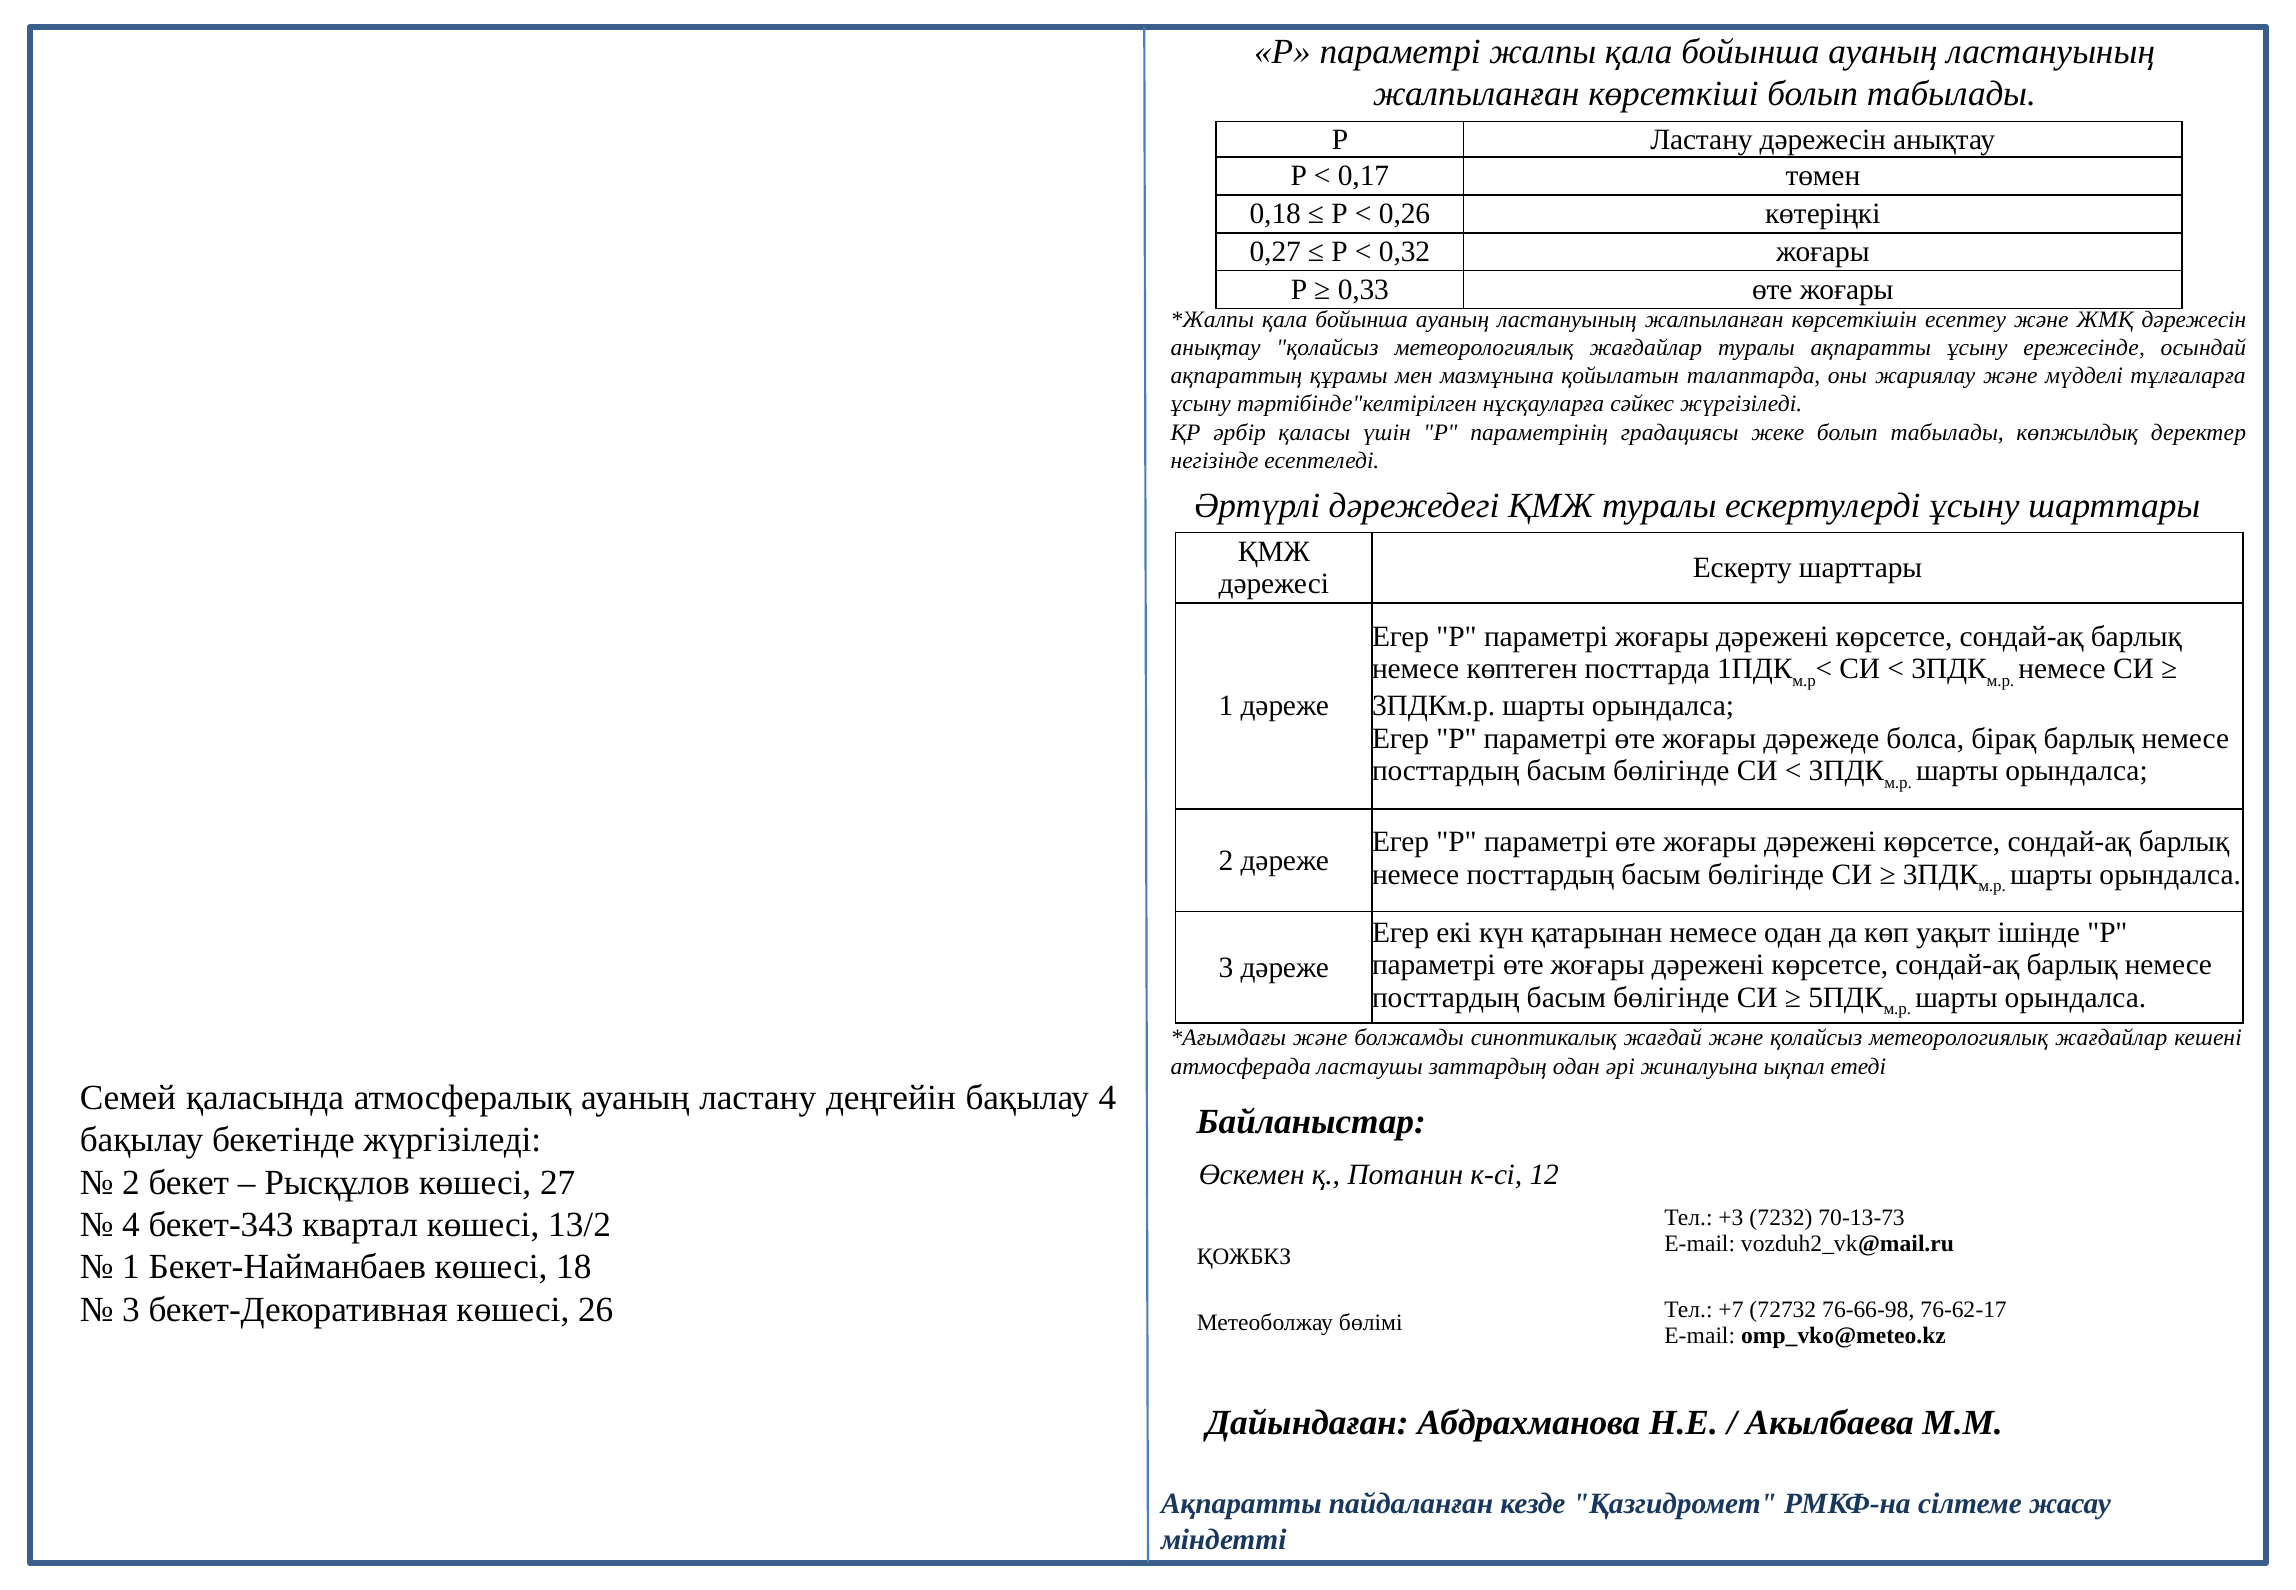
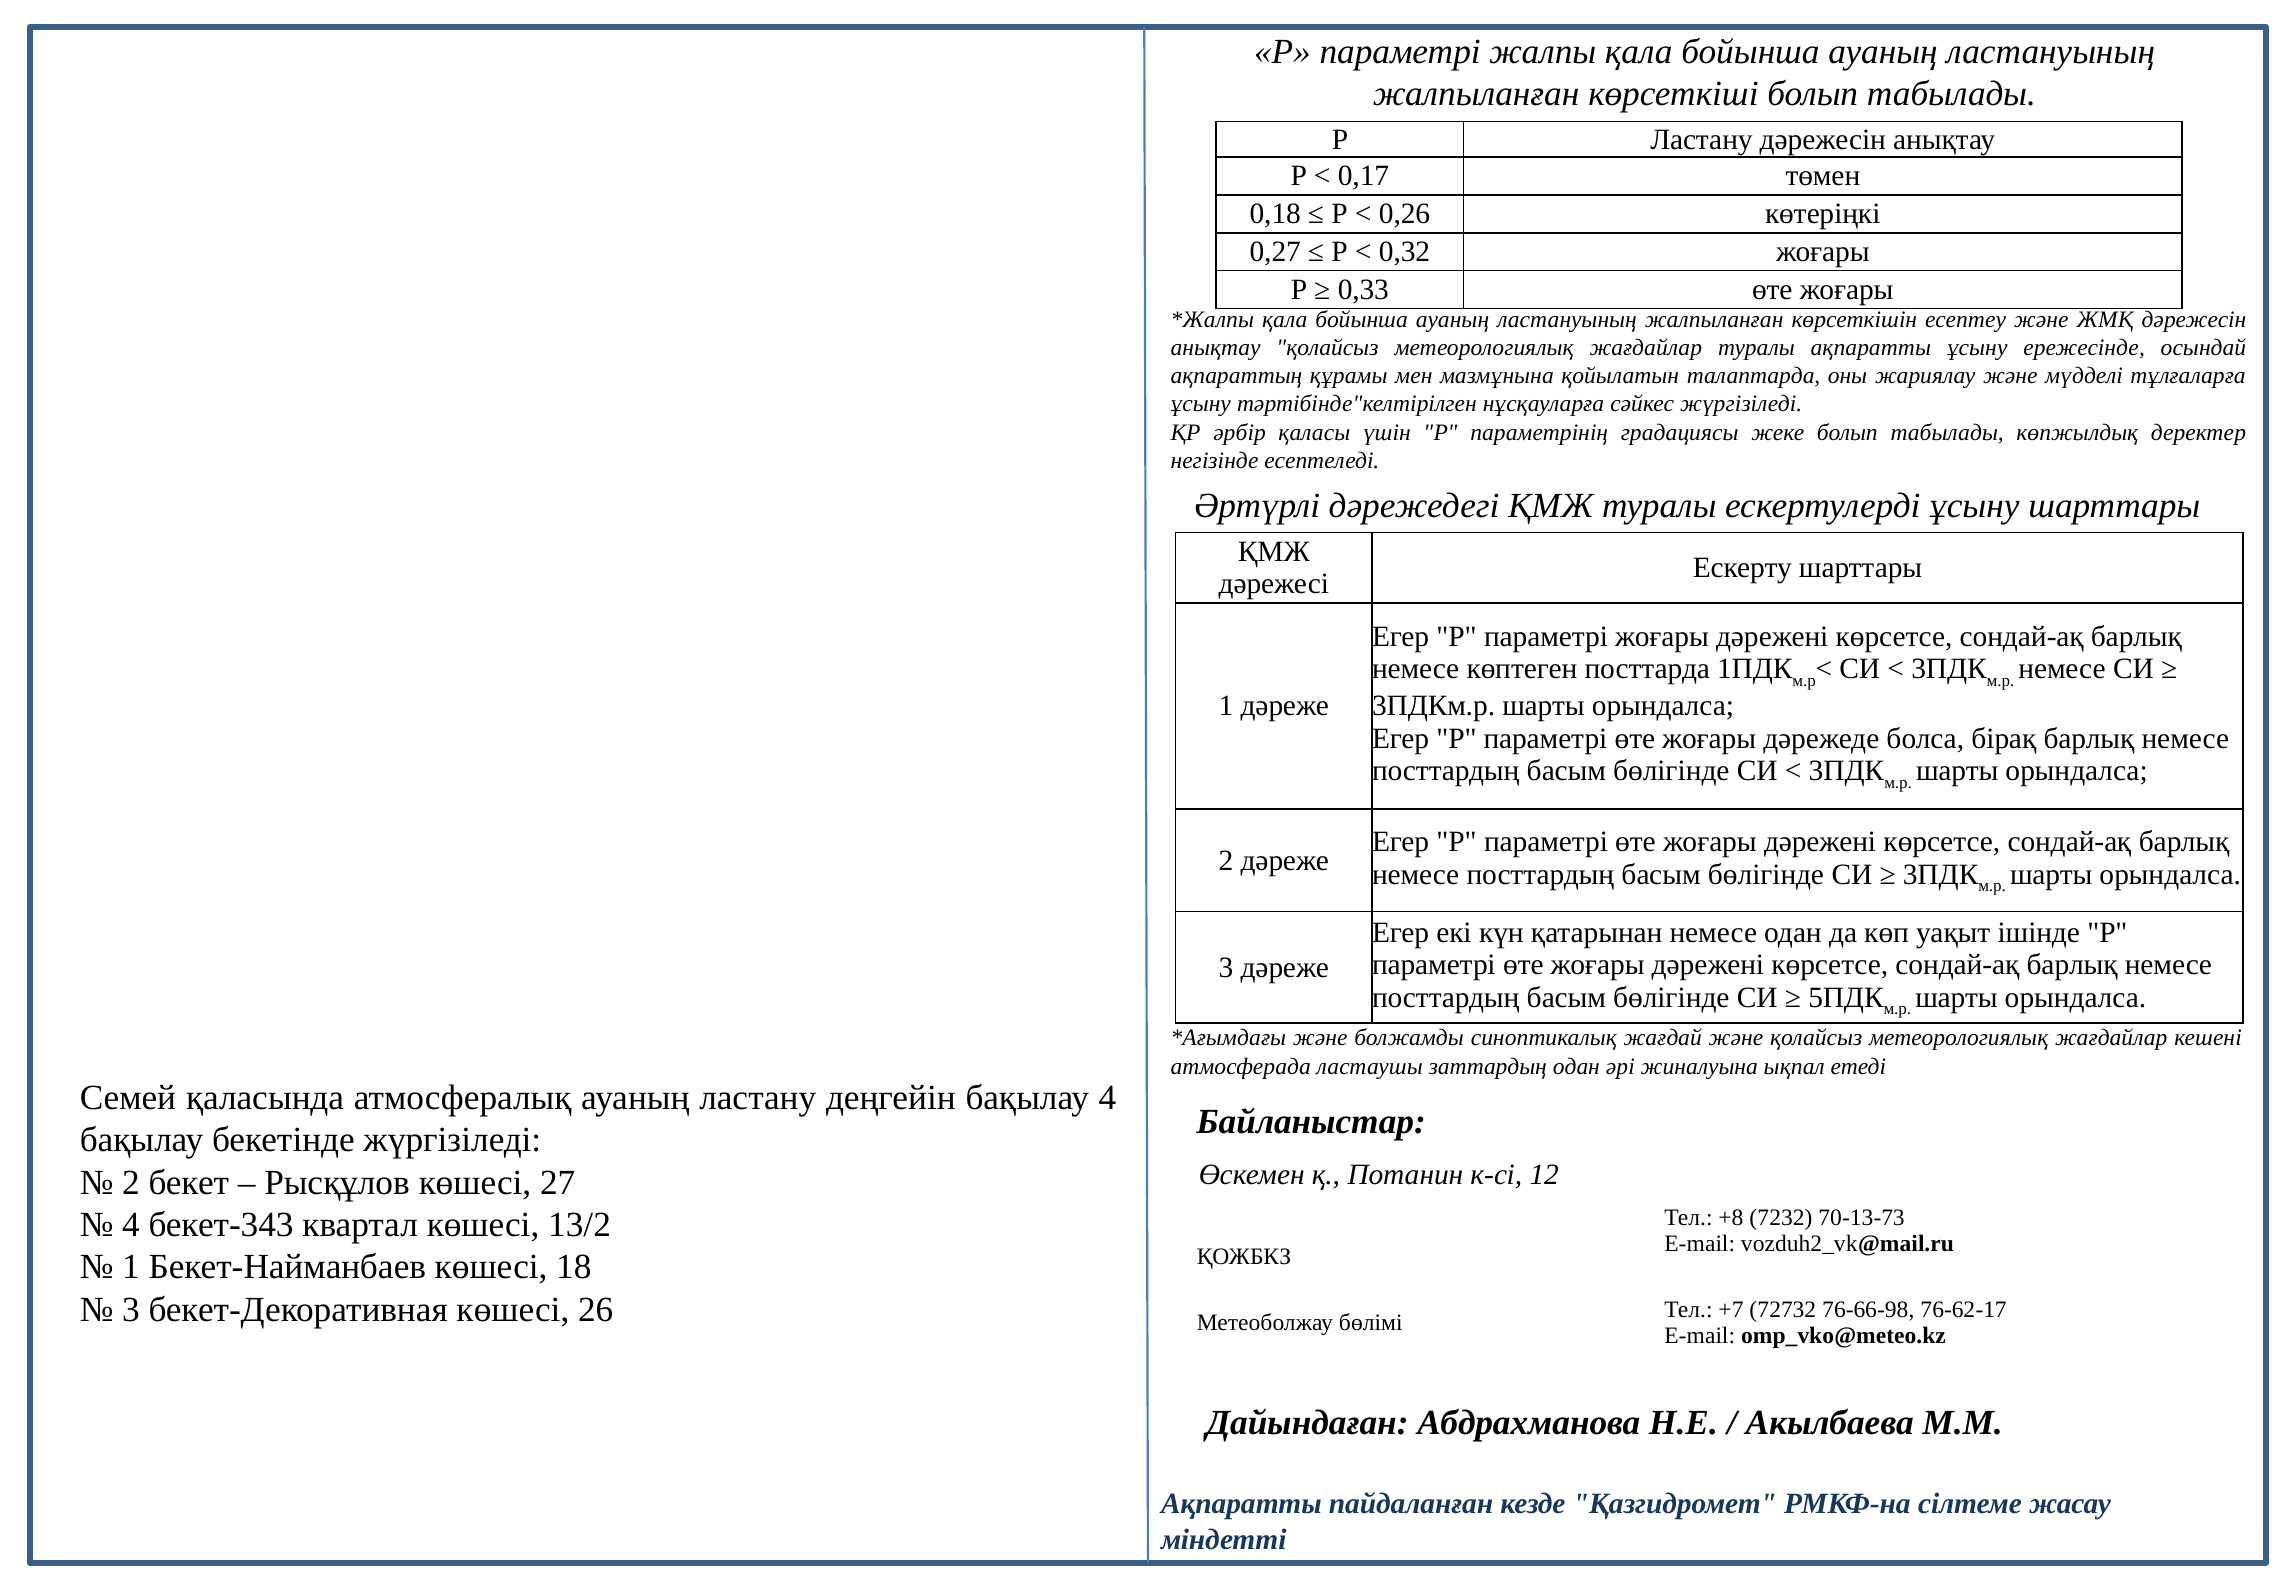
+3: +3 -> +8 (1731, 1218)
